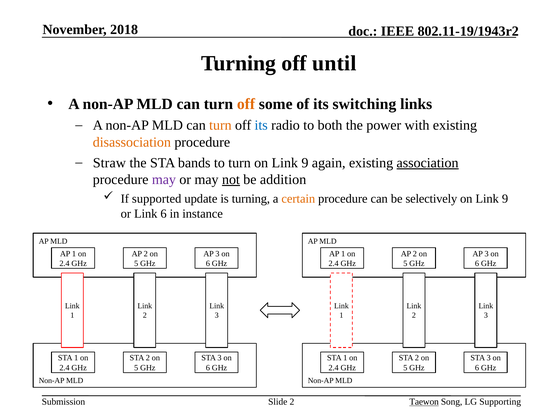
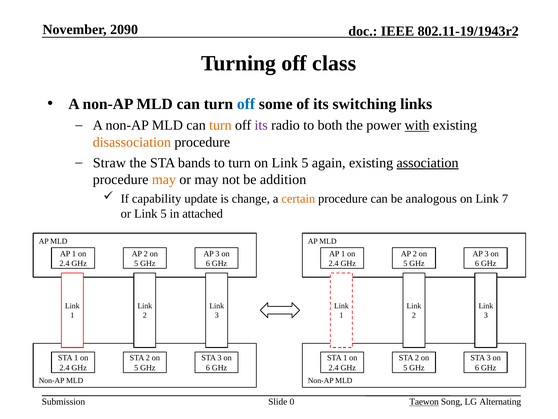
2018: 2018 -> 2090 (124, 30)
until: until -> class (334, 63)
off colour: orange -> blue (246, 104)
its colour: blue -> purple (261, 125)
with underline: none -> present (417, 125)
turn on Link 9: 9 -> 5 (305, 163)
may colour: purple -> orange (164, 179)
not underline: present -> none (231, 179)
supported: supported -> capability (157, 199)
is turning: turning -> change (251, 199)
selectively: selectively -> analogous (431, 199)
9: 9 -> 7 (505, 199)
or Link 6: 6 -> 5 (164, 213)
instance: instance -> attached (203, 213)
Slide 2: 2 -> 0 (292, 401)
Supporting: Supporting -> Alternating (500, 401)
